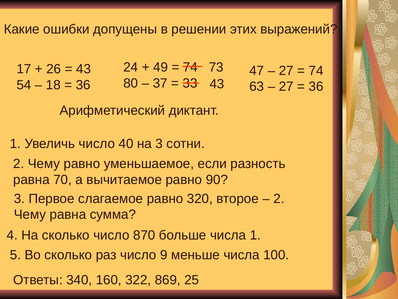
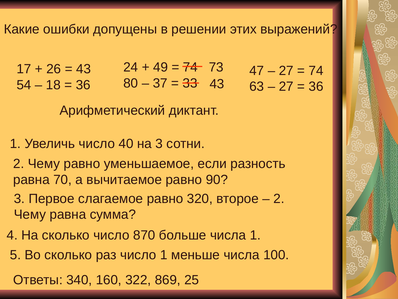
число 9: 9 -> 1 (164, 255)
